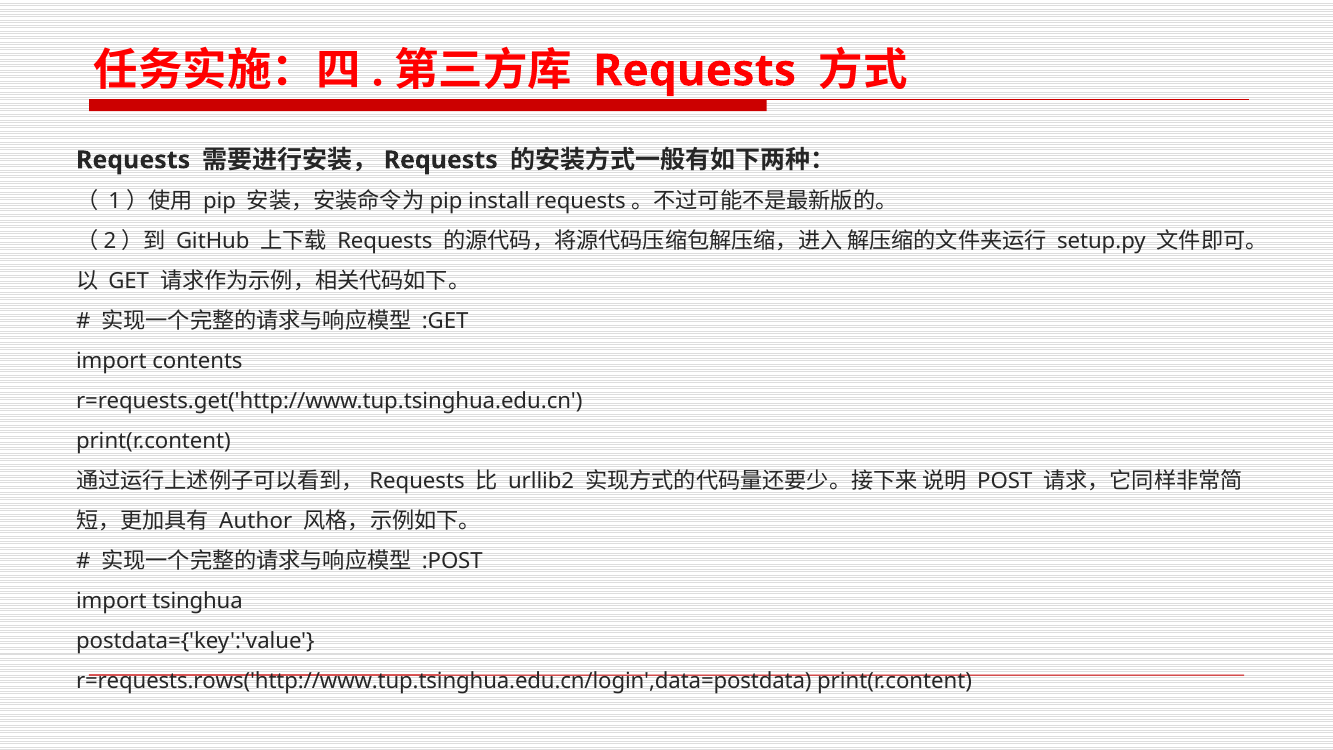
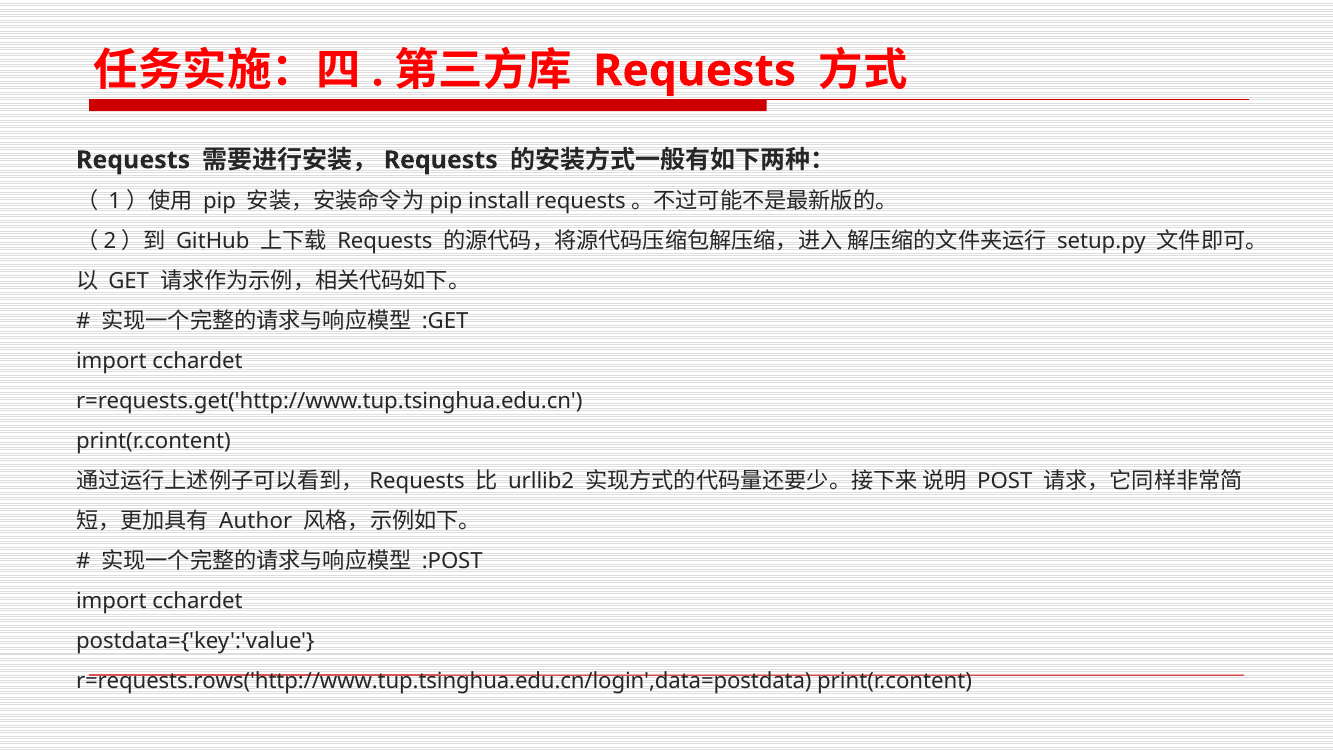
contents: contents -> cchardet (197, 361)
tsinghua: tsinghua -> cchardet (197, 601)
